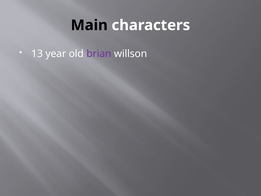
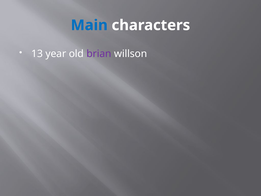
Main colour: black -> blue (89, 25)
